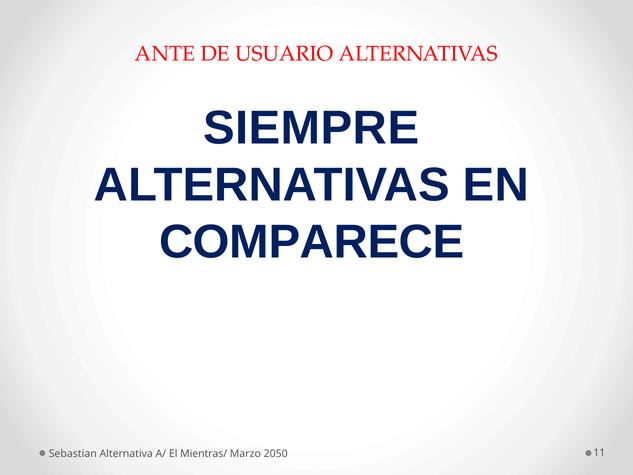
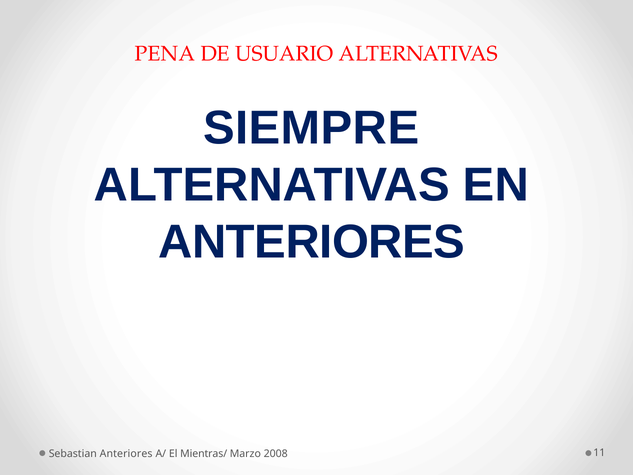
ANTE: ANTE -> PENA (165, 54)
COMPARECE: COMPARECE -> ANTERIORES (312, 242)
Sebastian Alternativa: Alternativa -> Anteriores (126, 453)
2050: 2050 -> 2008 (276, 453)
